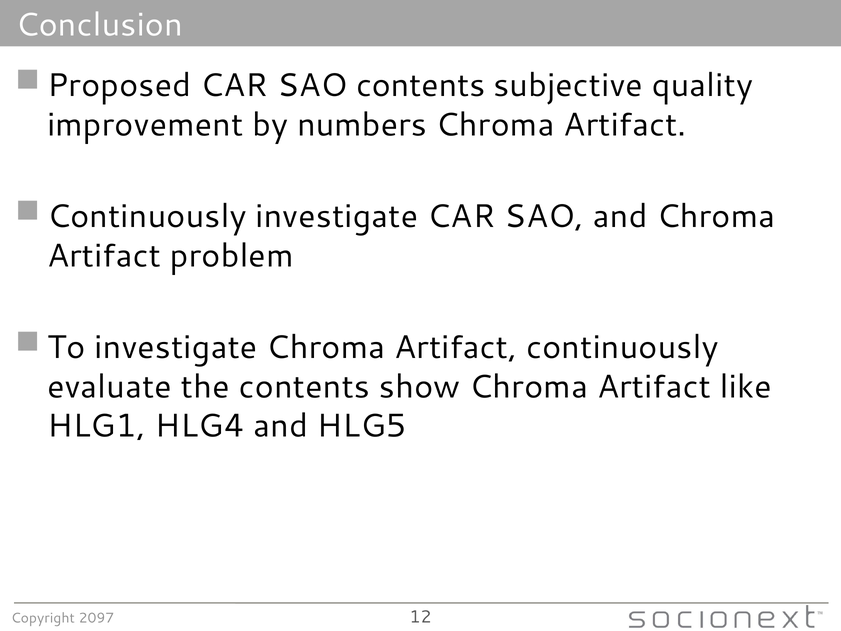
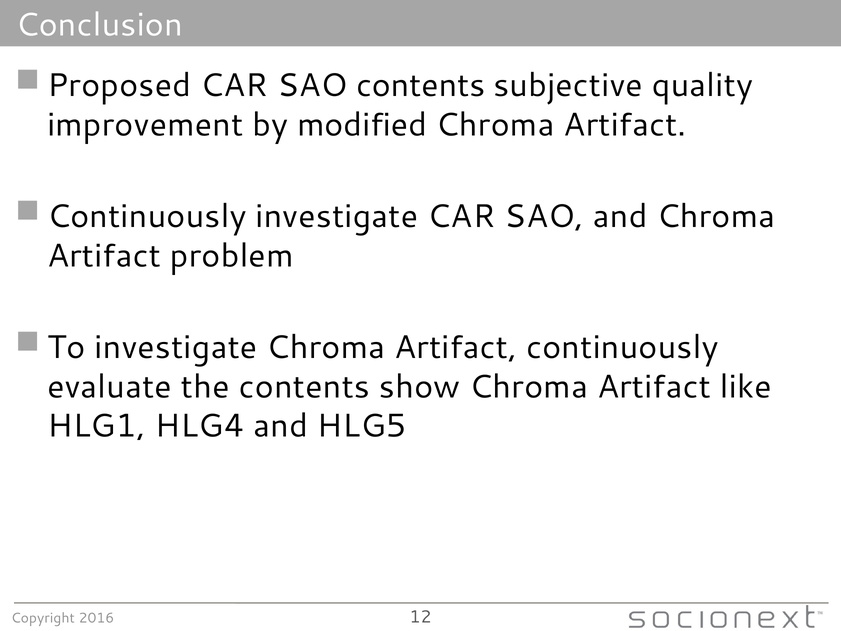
numbers: numbers -> modified (362, 125)
2097: 2097 -> 2016 (96, 618)
